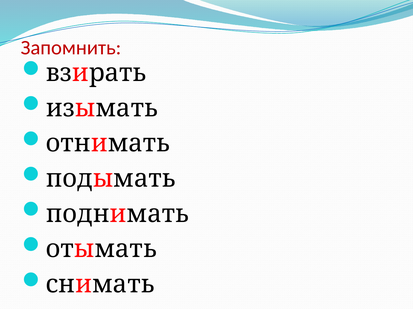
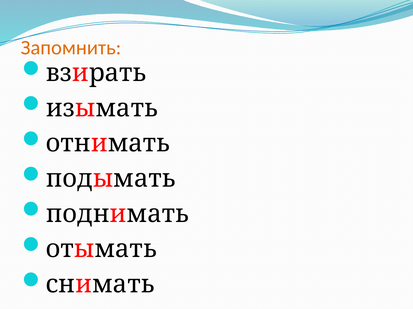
Запомнить colour: red -> orange (71, 48)
